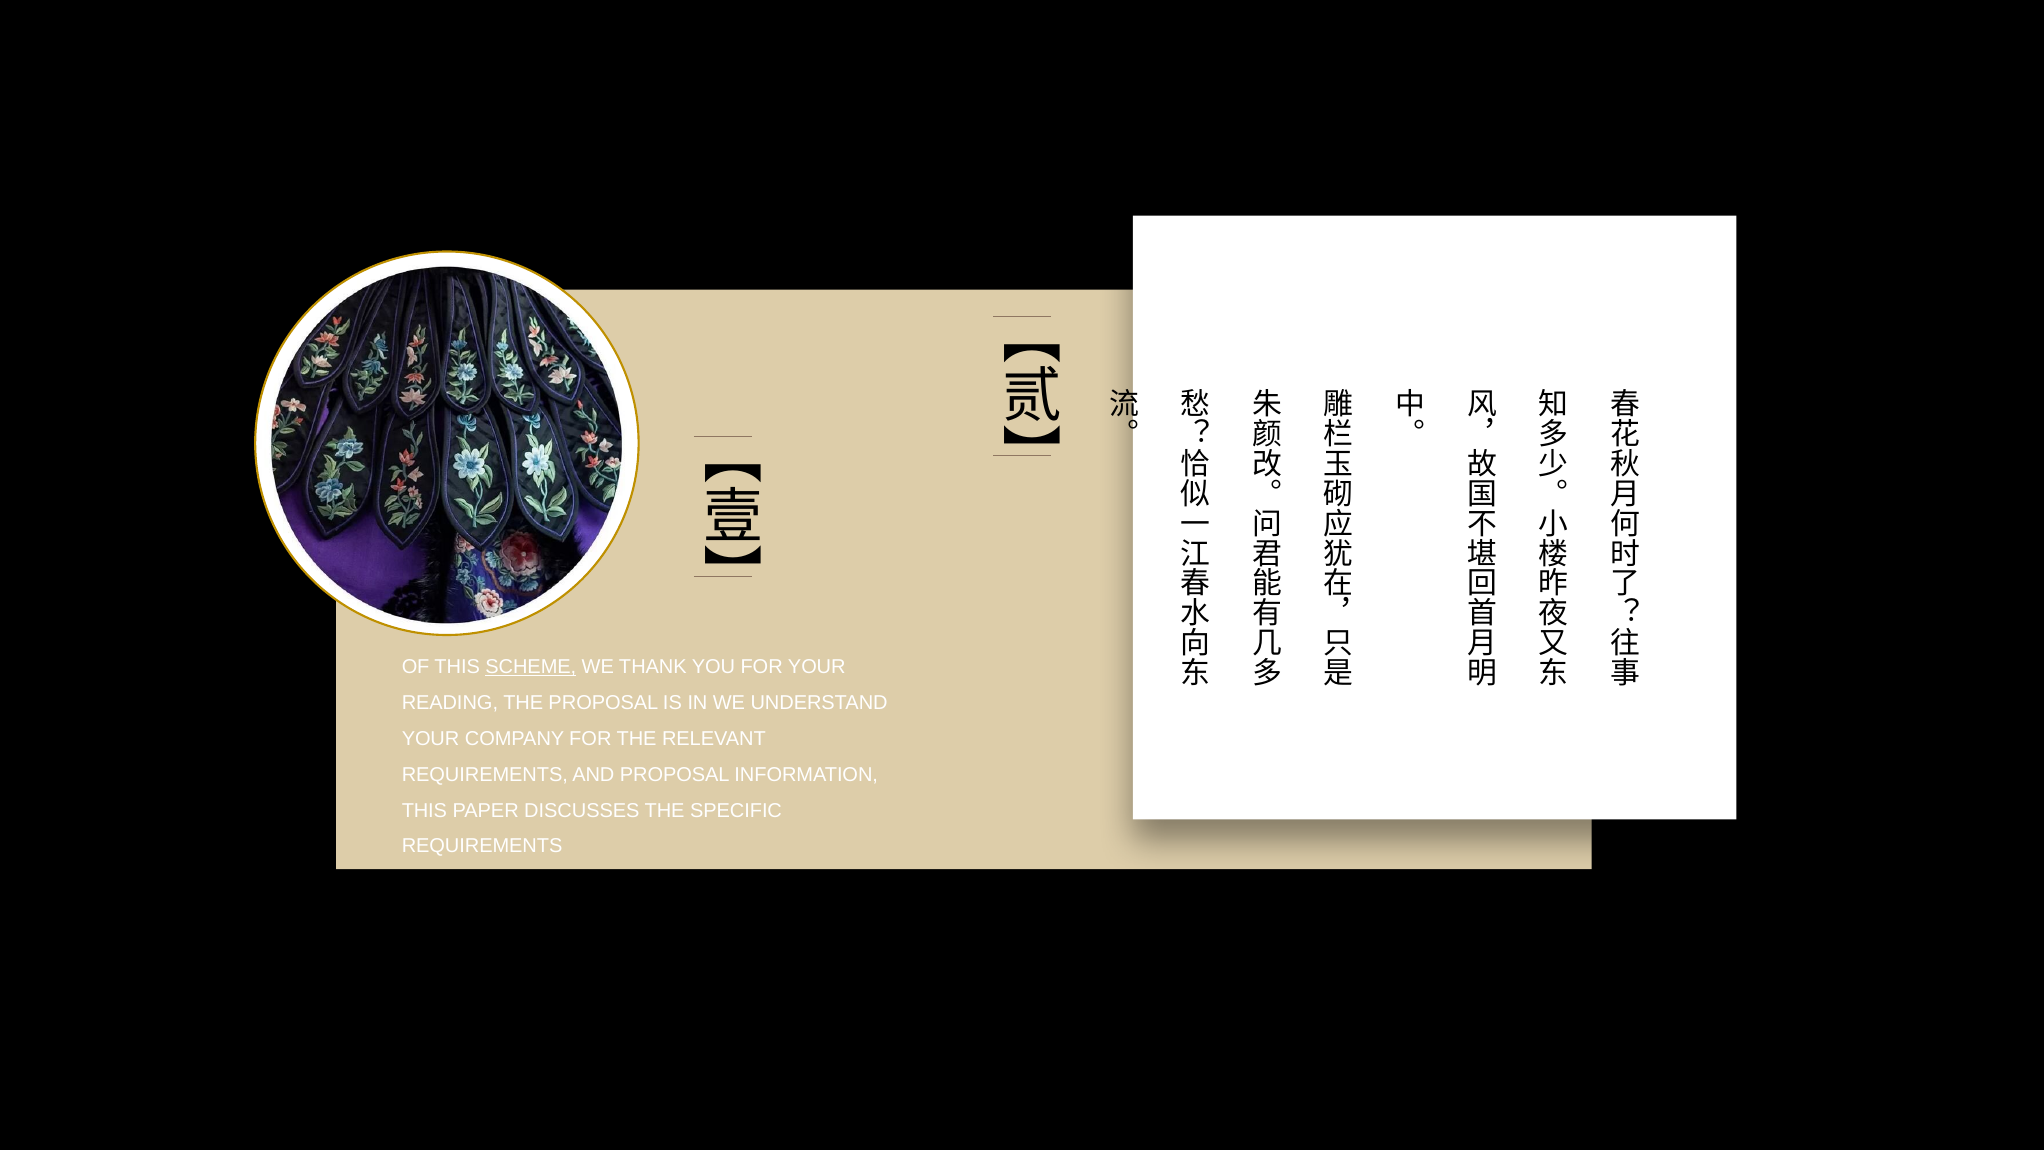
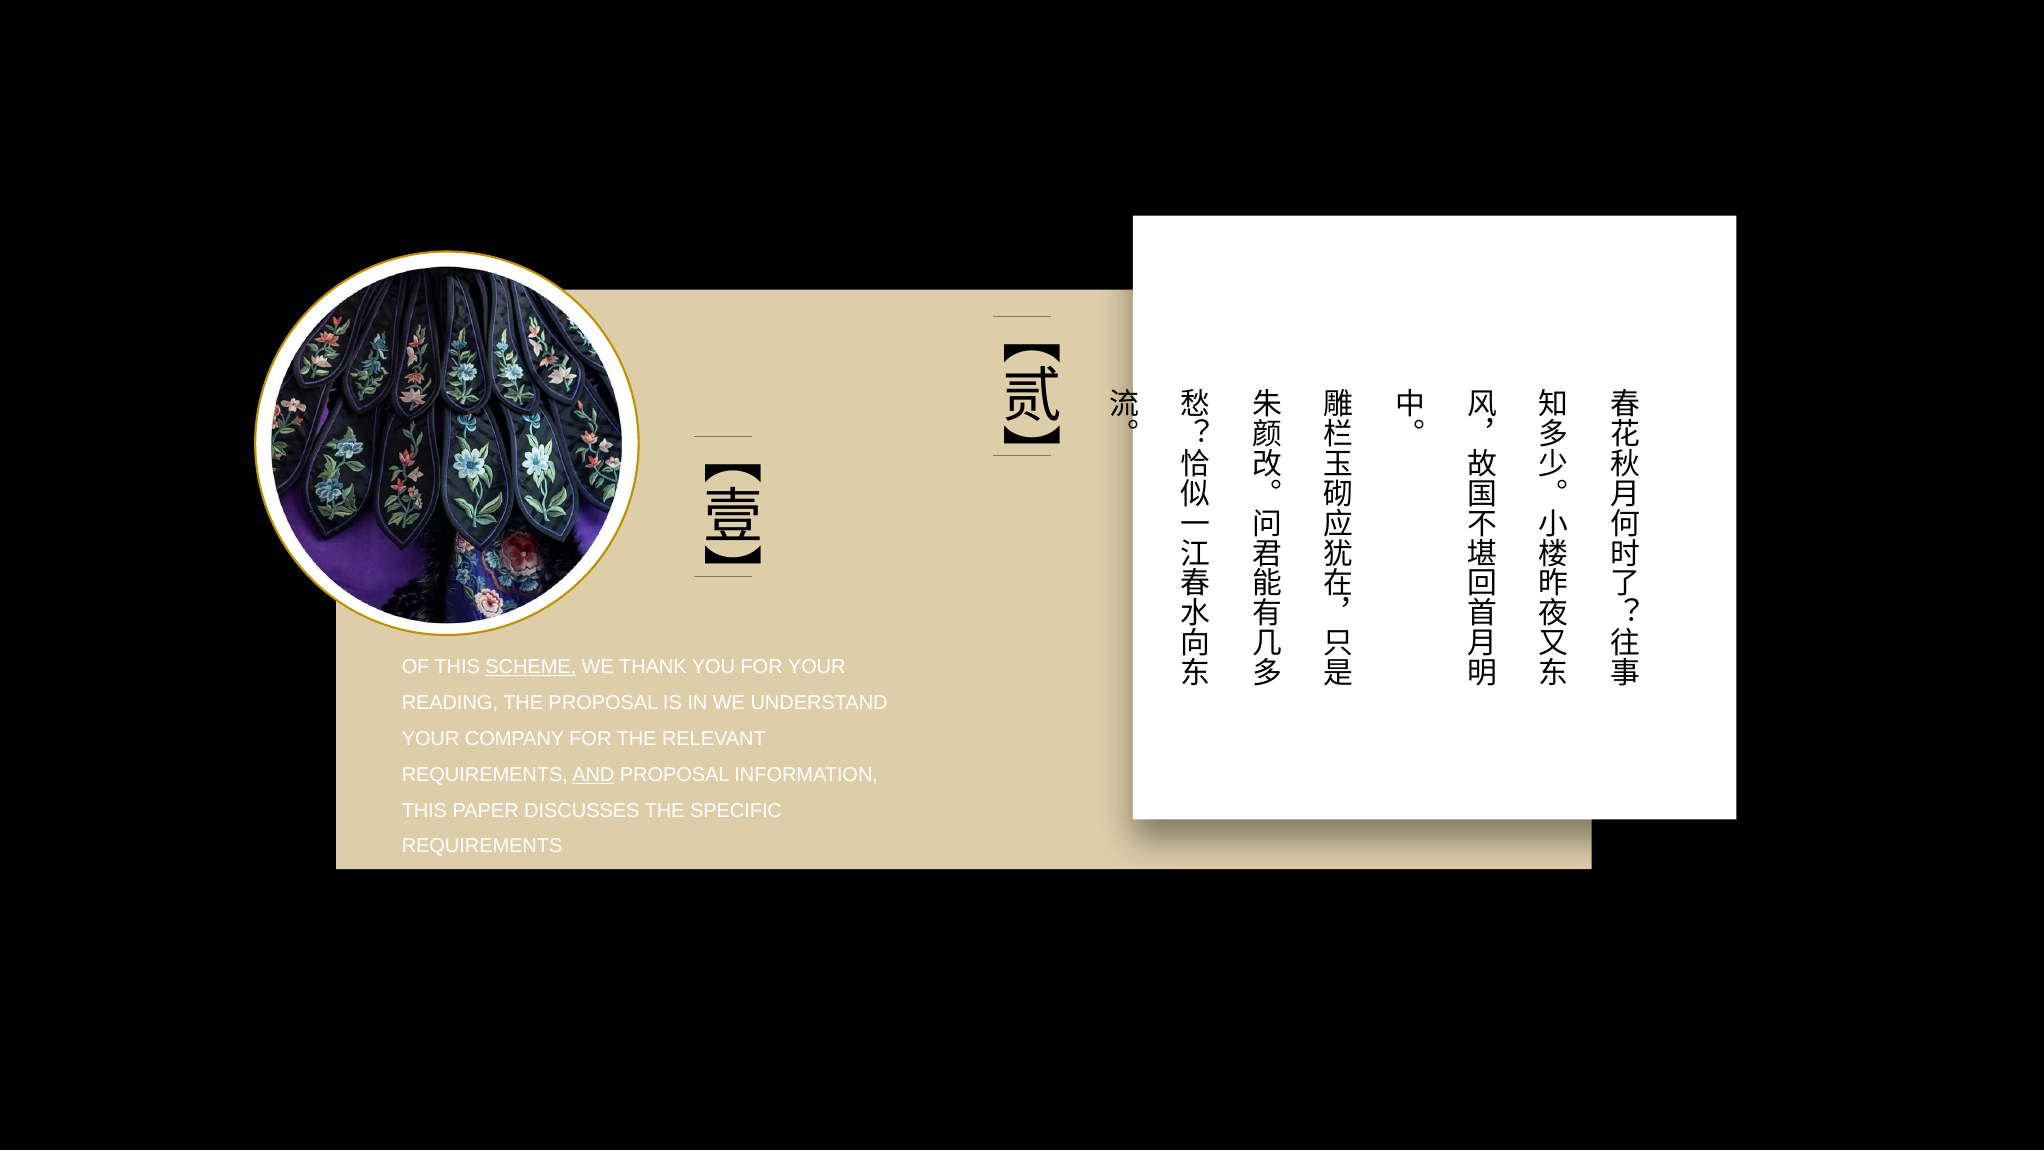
AND underline: none -> present (593, 774)
